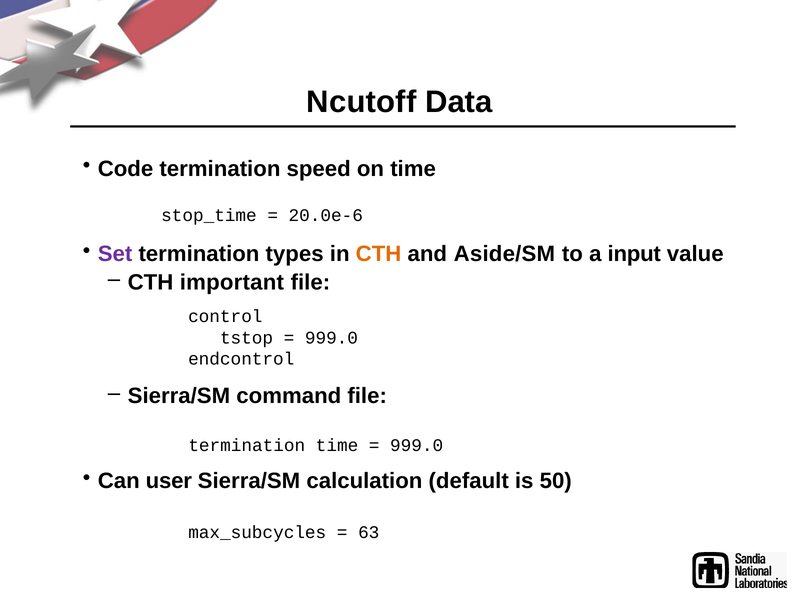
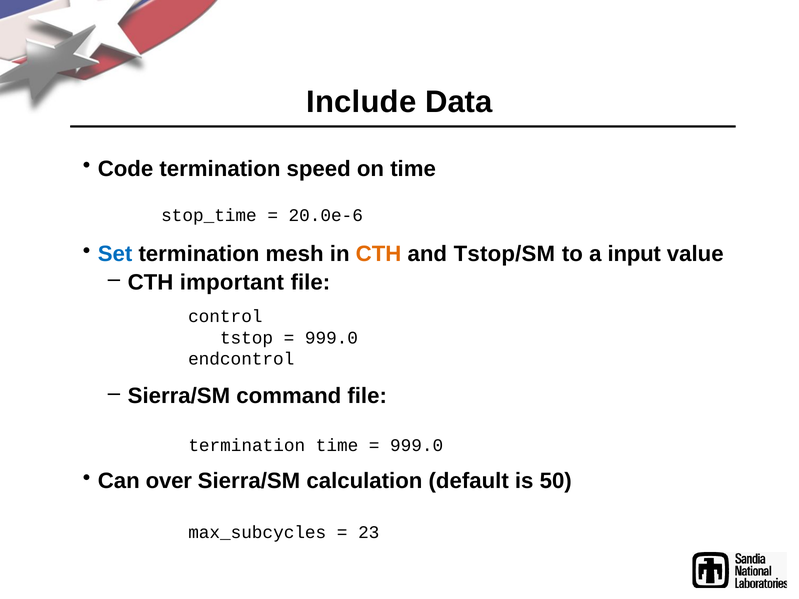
Ncutoff: Ncutoff -> Include (361, 102)
Set colour: purple -> blue (115, 254)
types: types -> mesh (295, 254)
Aside/SM: Aside/SM -> Tstop/SM (504, 254)
user: user -> over (169, 481)
63: 63 -> 23 (369, 533)
